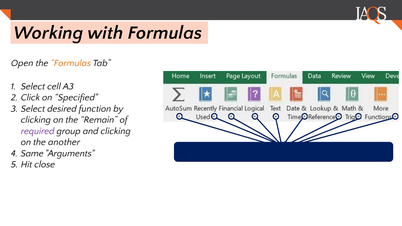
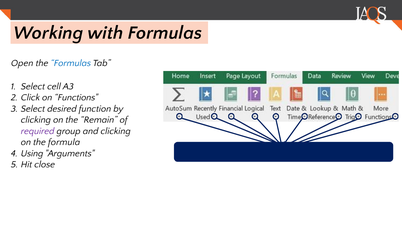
Formulas colour: orange -> blue (71, 63)
Specified: Specified -> Functions (76, 98)
another: another -> formula (64, 142)
Same: Same -> Using (32, 153)
